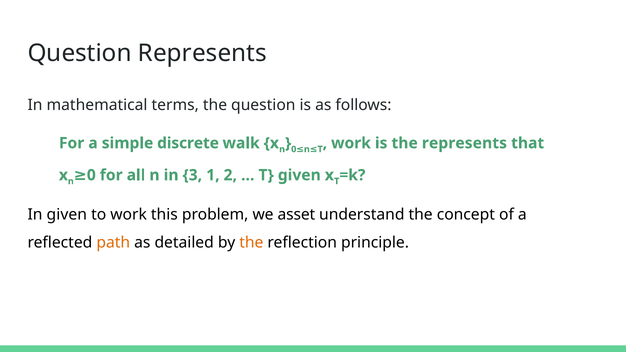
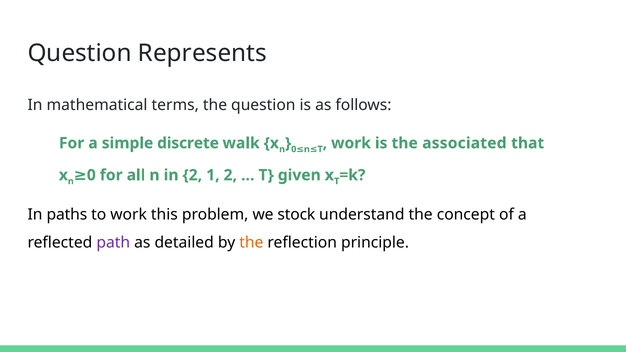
the represents: represents -> associated (464, 143)
in 3: 3 -> 2 (192, 175)
In given: given -> paths (67, 215)
asset: asset -> stock (296, 215)
path colour: orange -> purple (113, 243)
